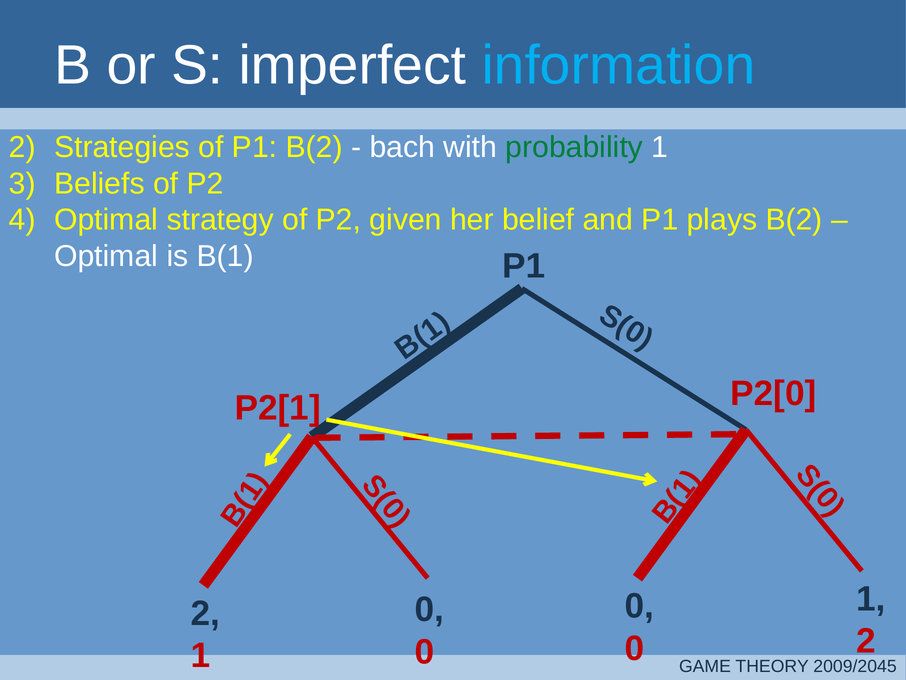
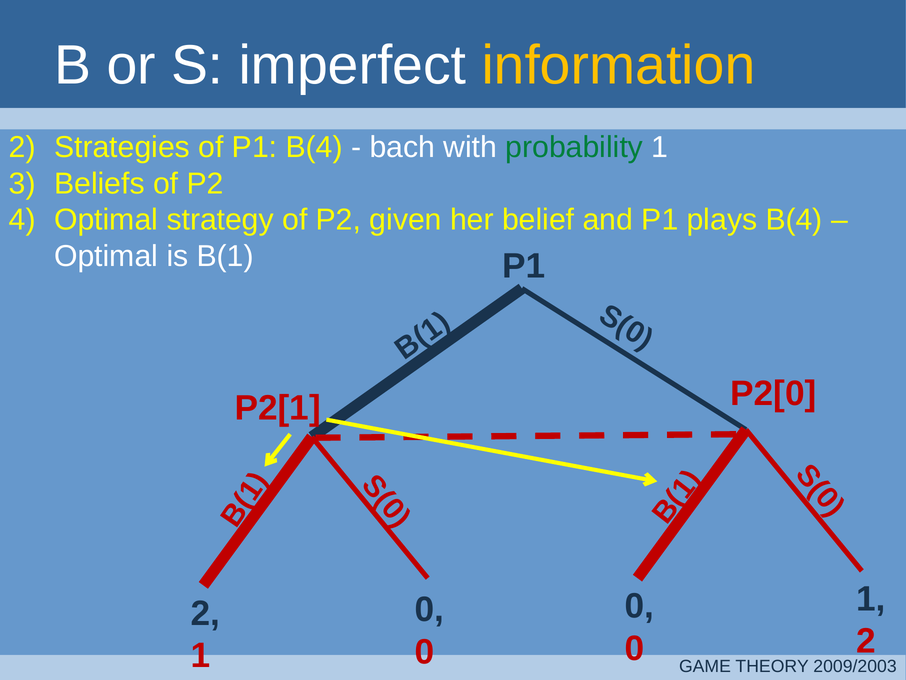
information colour: light blue -> yellow (618, 65)
P1 B(2: B(2 -> B(4 (314, 147)
plays B(2: B(2 -> B(4 (794, 220)
2009/2045: 2009/2045 -> 2009/2003 (855, 666)
